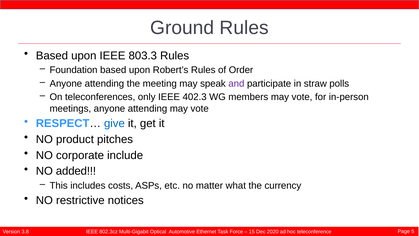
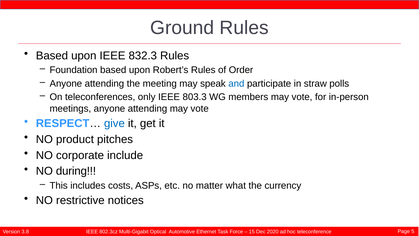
803.3: 803.3 -> 832.3 (143, 56)
and colour: purple -> blue (236, 83)
402.3: 402.3 -> 803.3 (195, 97)
added: added -> during (76, 171)
